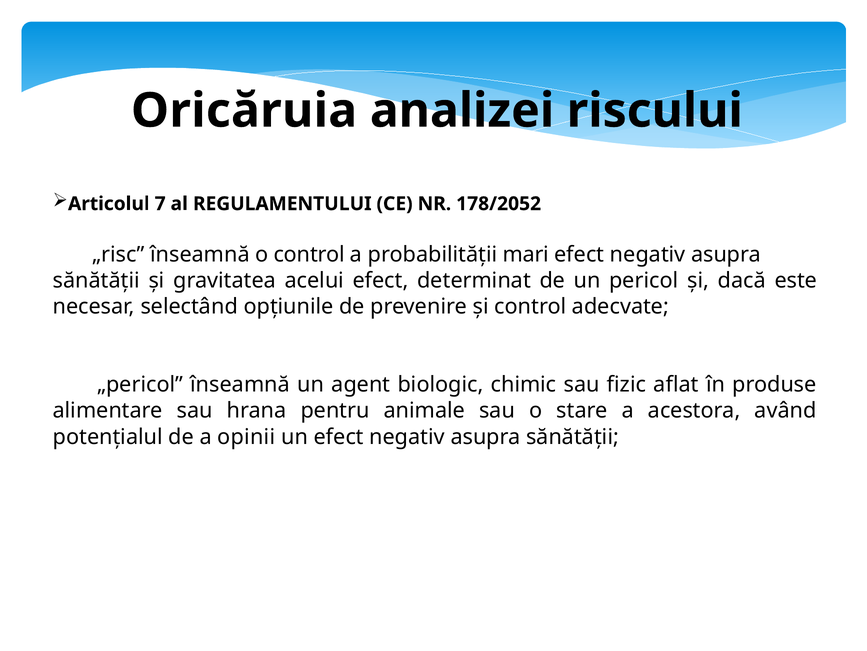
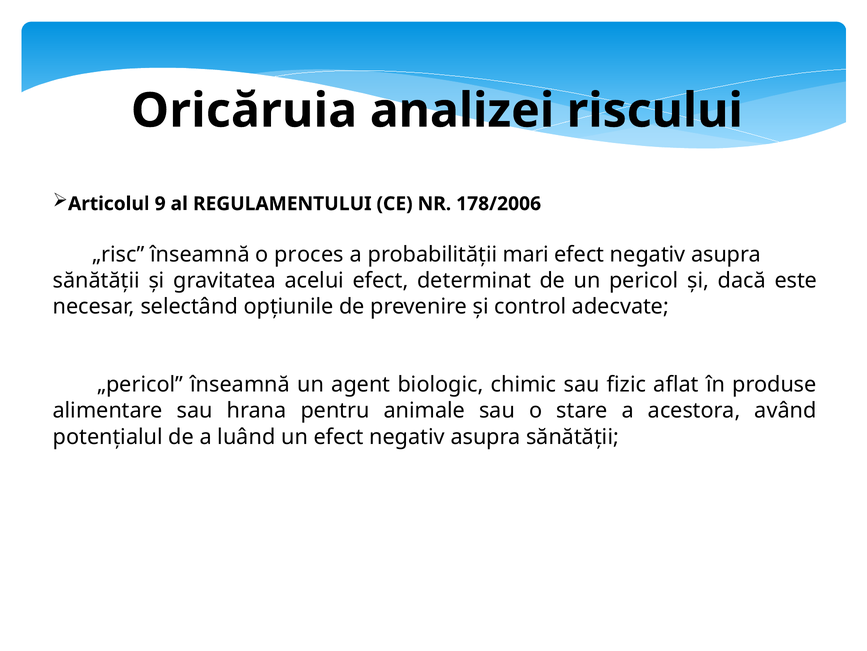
7: 7 -> 9 (160, 204)
178/2052: 178/2052 -> 178/2006 (499, 204)
o control: control -> proces (309, 254)
opinii: opinii -> luând (246, 436)
